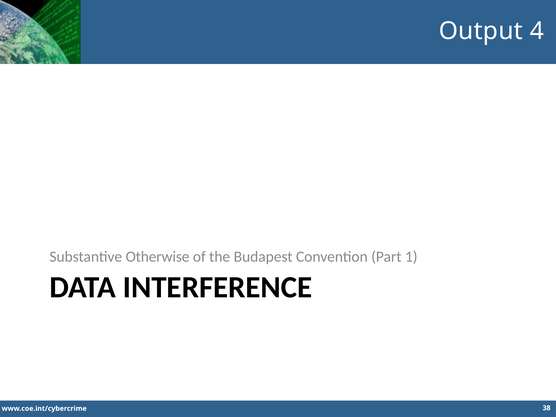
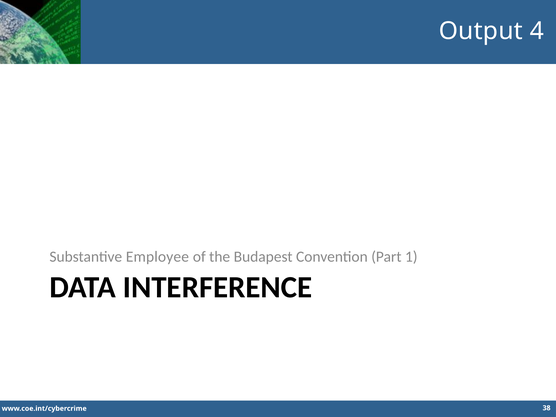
Otherwise: Otherwise -> Employee (157, 257)
